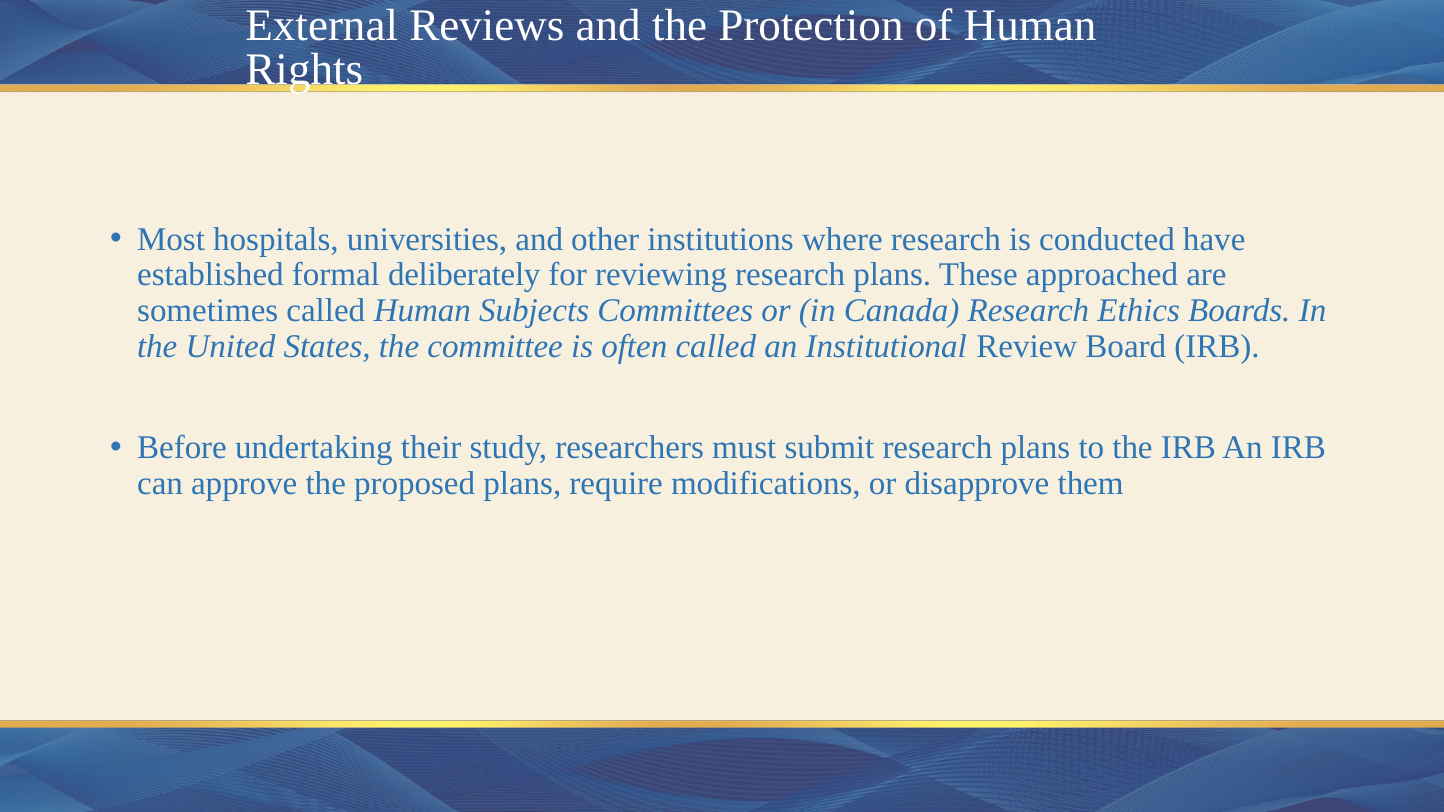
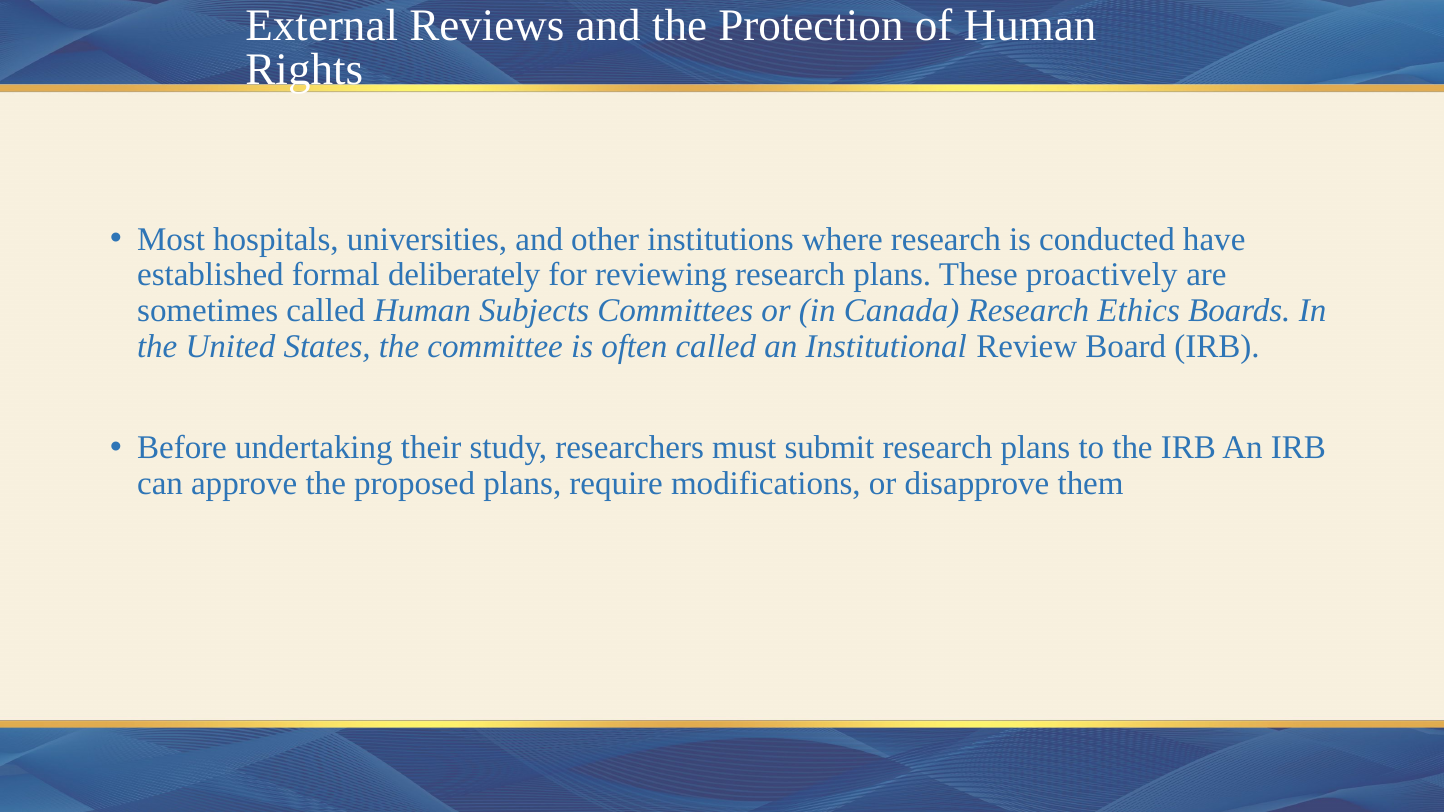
approached: approached -> proactively (1102, 275)
